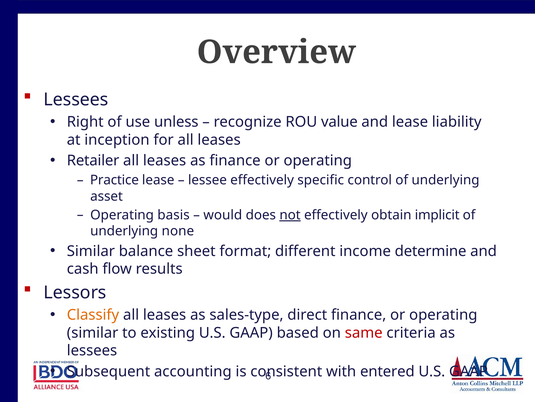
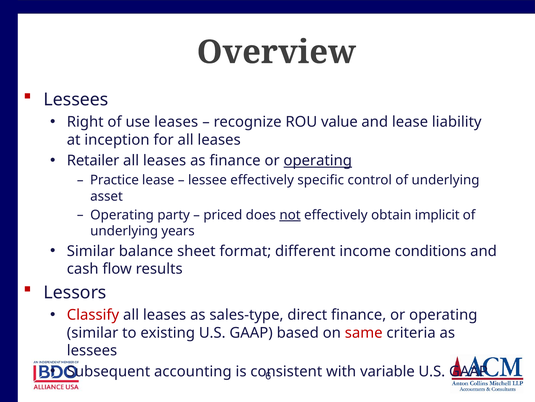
use unless: unless -> leases (176, 122)
operating underline: none -> present (318, 160)
basis: basis -> party (174, 215)
would: would -> priced (223, 215)
none: none -> years (178, 231)
determine: determine -> conditions (431, 251)
Classify colour: orange -> red (93, 314)
entered: entered -> variable (387, 371)
